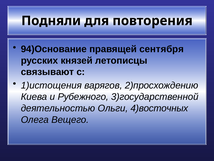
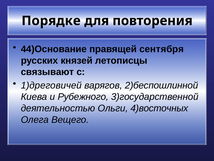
Подняли: Подняли -> Порядке (51, 21)
94)Основание: 94)Основание -> 44)Основание (54, 49)
1)истощения: 1)истощения -> 1)дреговичей (51, 85)
2)просхождению: 2)просхождению -> 2)беспошлинной (162, 85)
